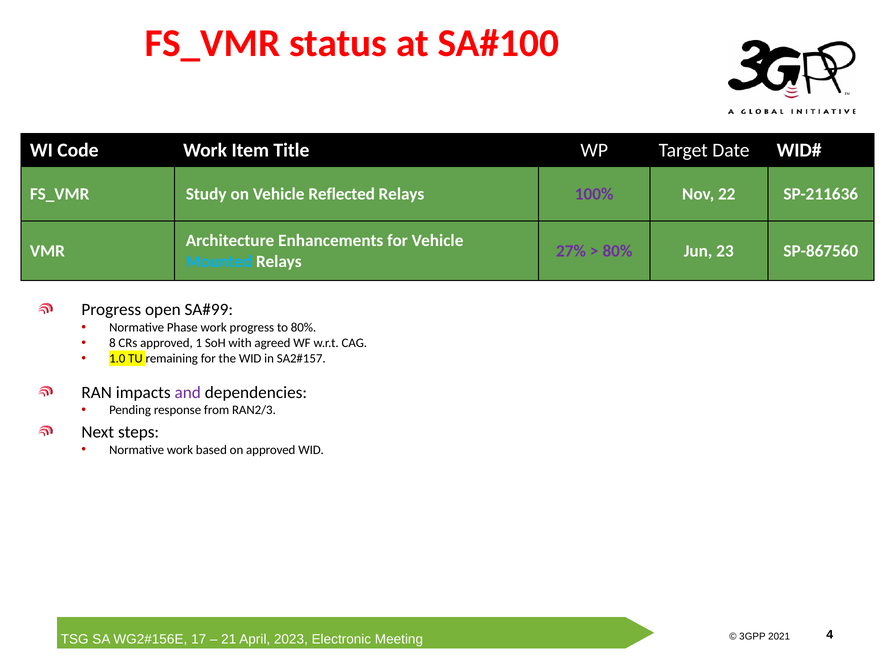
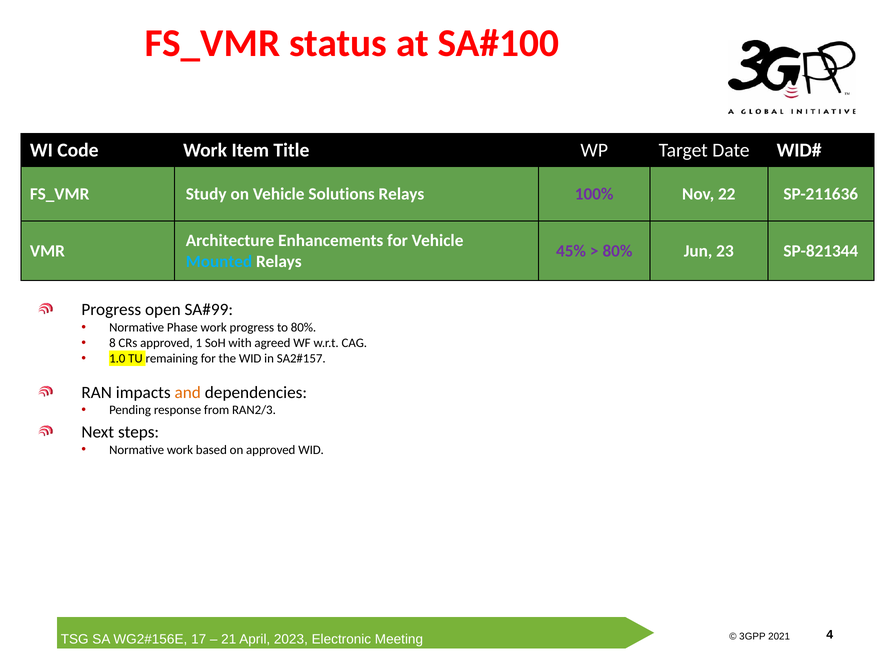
Reflected: Reflected -> Solutions (342, 194)
27%: 27% -> 45% (571, 251)
SP-867560: SP-867560 -> SP-821344 (821, 251)
and colour: purple -> orange (188, 392)
